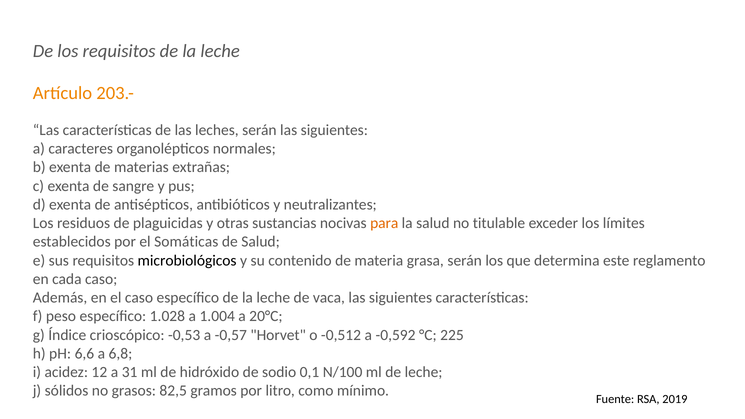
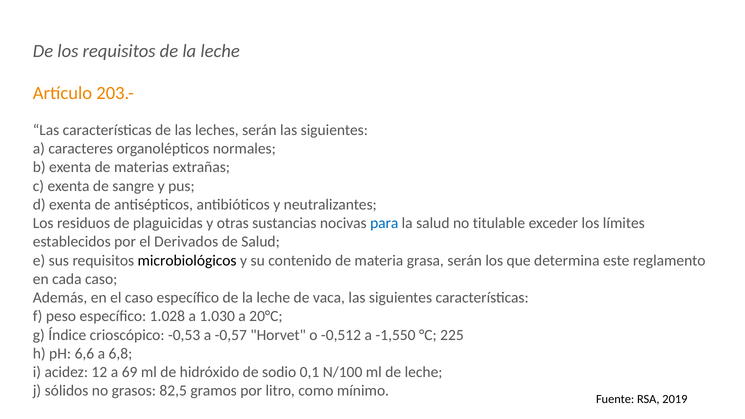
para colour: orange -> blue (384, 223)
Somáticas: Somáticas -> Derivados (186, 242)
1.004: 1.004 -> 1.030 (217, 316)
-0,592: -0,592 -> -1,550 (396, 335)
31: 31 -> 69 (130, 372)
